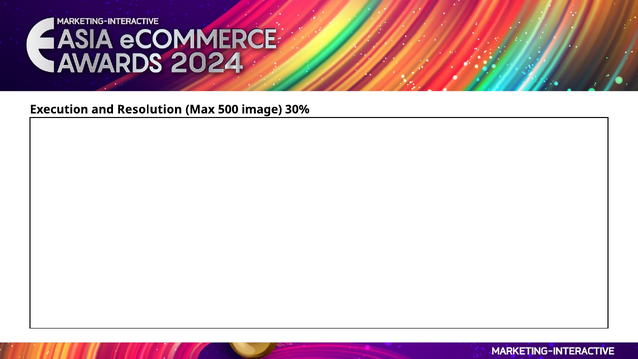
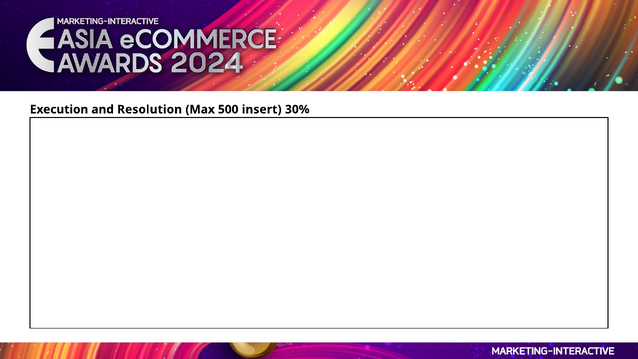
image: image -> insert (262, 109)
